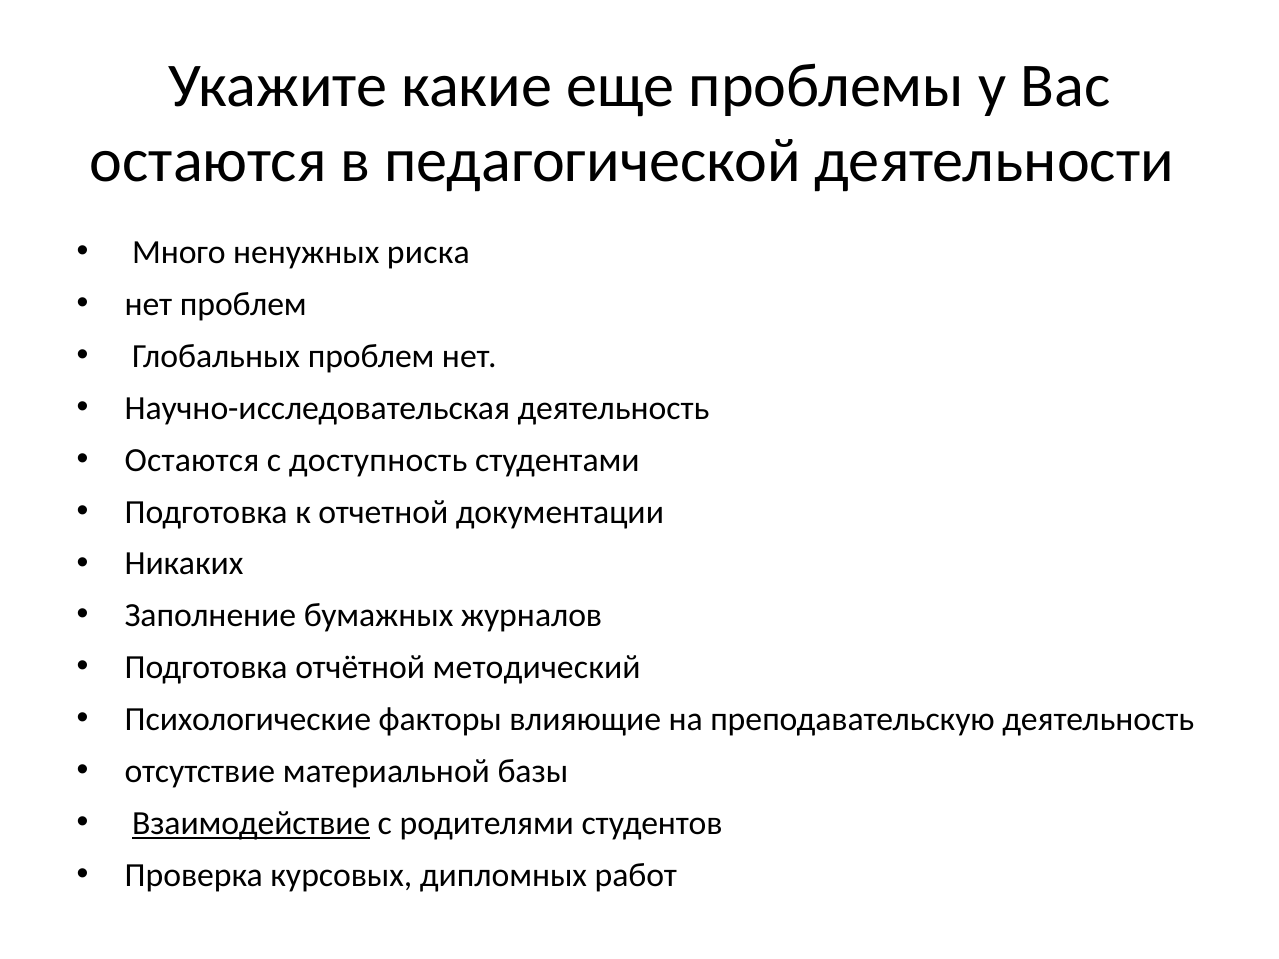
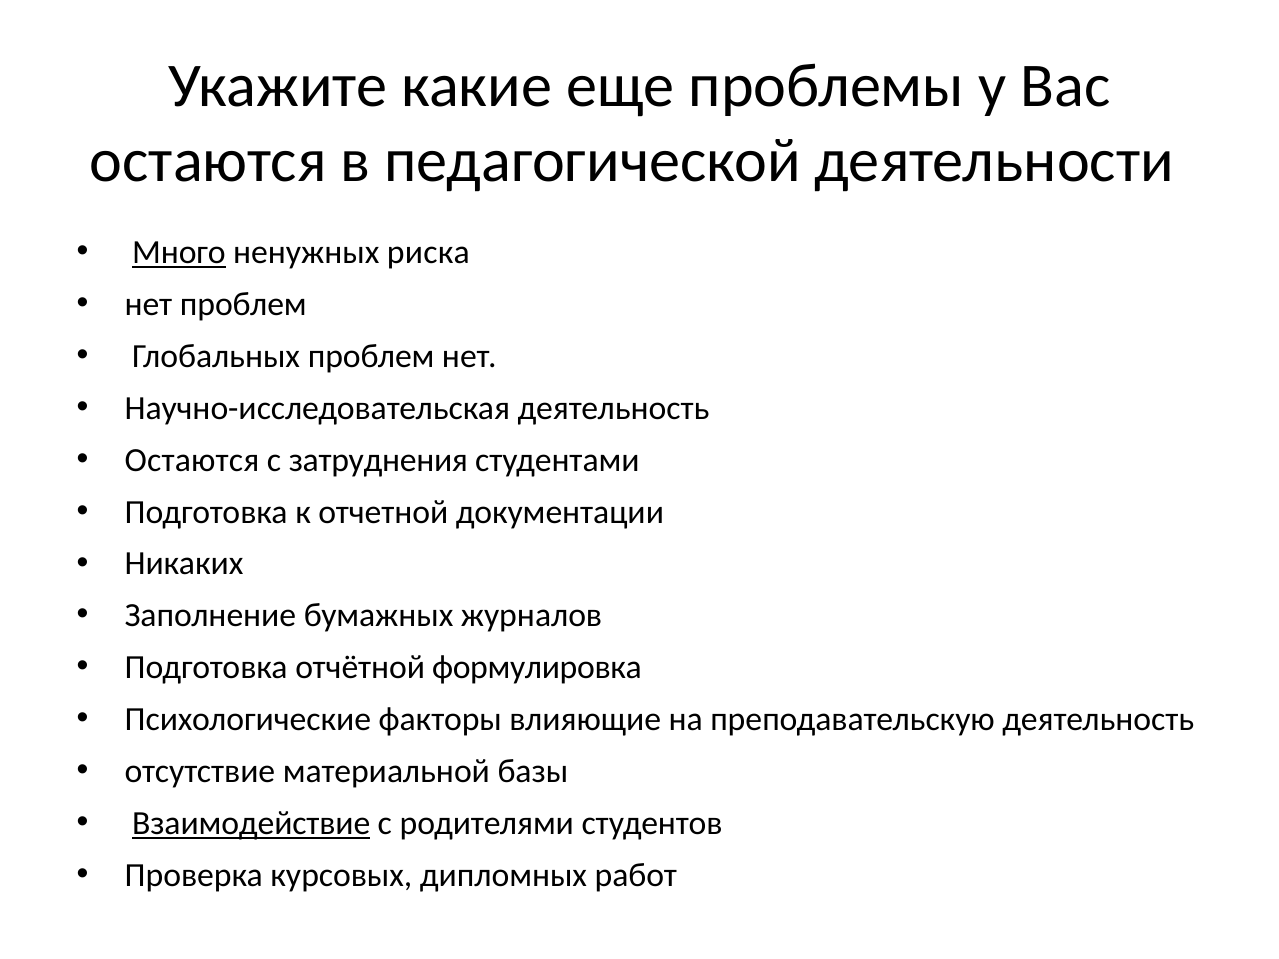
Много underline: none -> present (179, 253)
доступность: доступность -> затруднения (378, 460)
методический: методический -> формулировка (537, 668)
